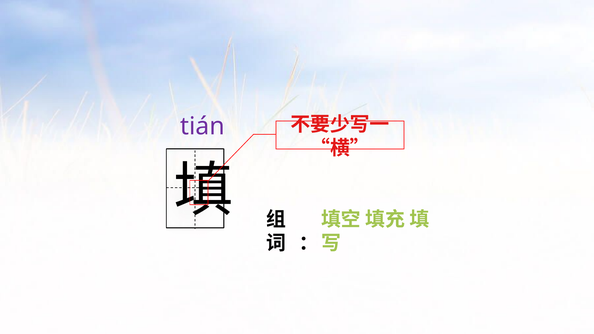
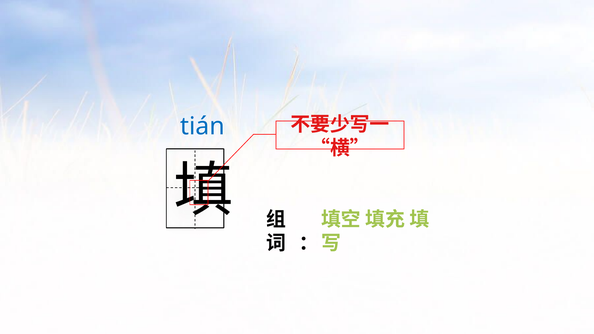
tián colour: purple -> blue (202, 127)
